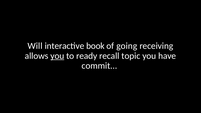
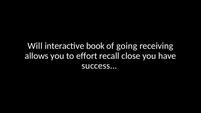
you underline: present -> none (57, 56)
ready: ready -> effort (87, 56)
topic: topic -> close (131, 56)
commit: commit -> success (99, 66)
